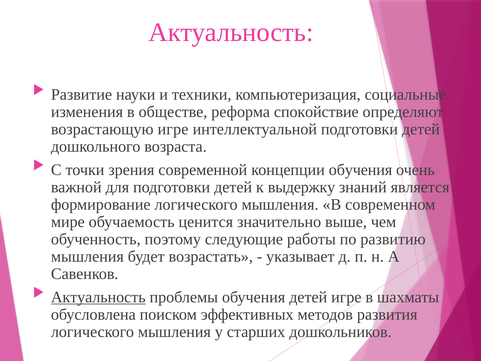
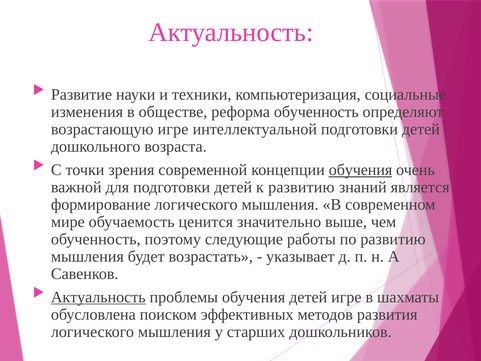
реформа спокойствие: спокойствие -> обученность (316, 112)
обучения underline: none -> present (361, 170)
к выдержку: выдержку -> развитию (301, 187)
